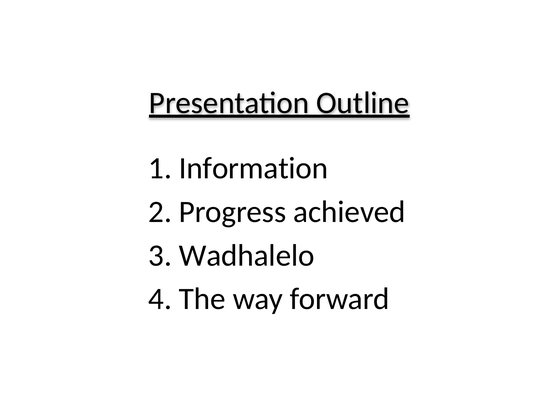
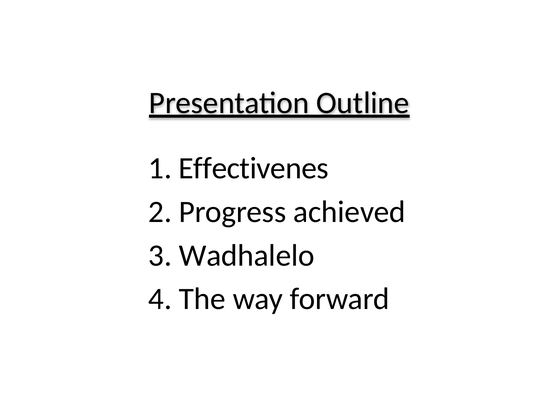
Information: Information -> Effectivenes (254, 168)
